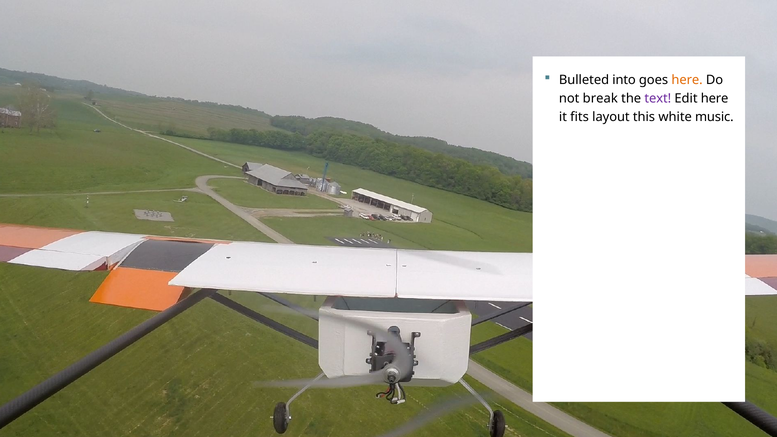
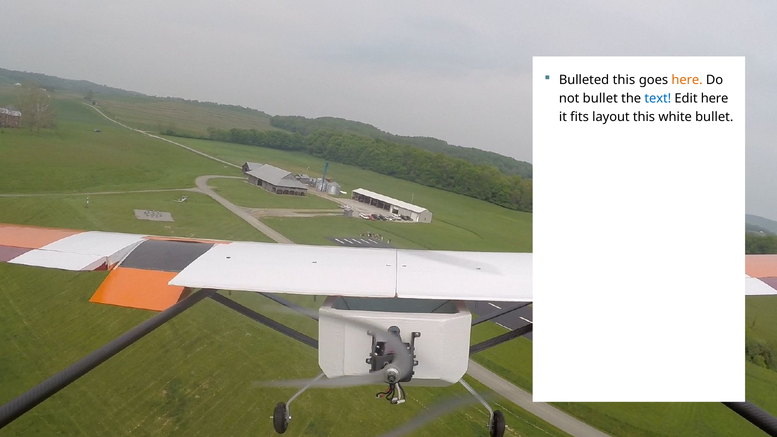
Bulleted into: into -> this (624, 80)
not break: break -> bullet (600, 98)
text colour: purple -> blue (658, 98)
white music: music -> bullet (714, 117)
